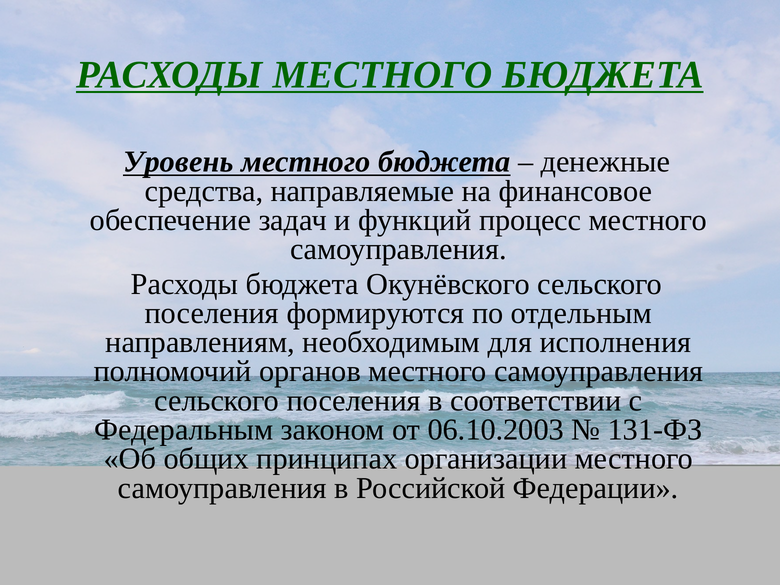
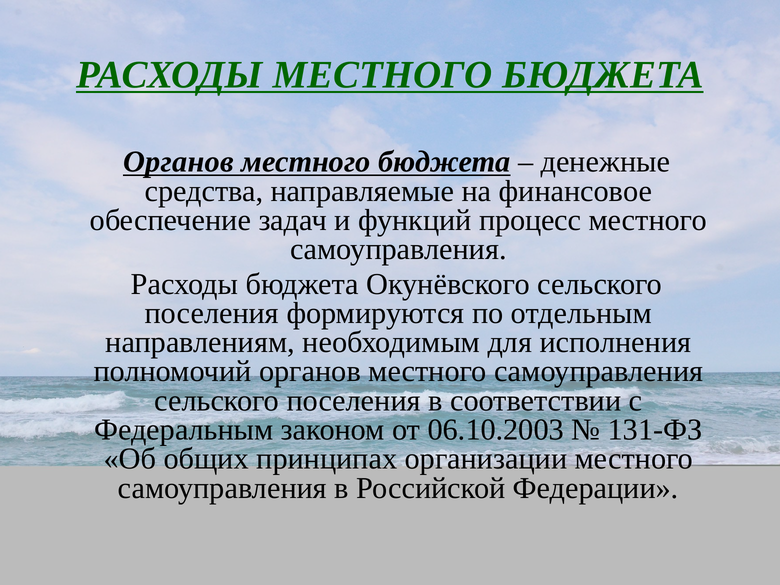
Уровень: Уровень -> Органов (178, 162)
